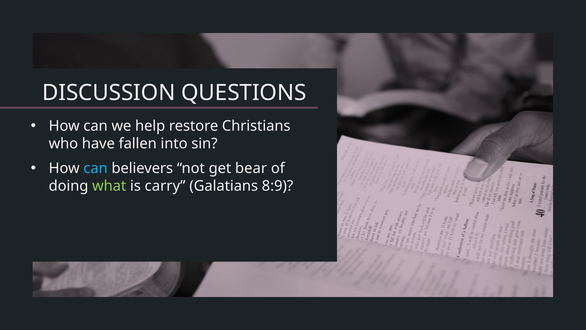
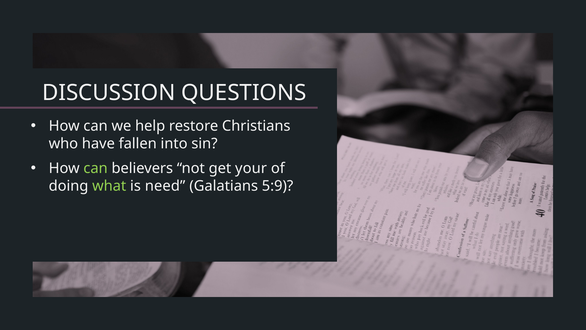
can colour: light blue -> light green (96, 168)
bear: bear -> your (251, 168)
carry: carry -> need (165, 186)
8:9: 8:9 -> 5:9 (278, 186)
